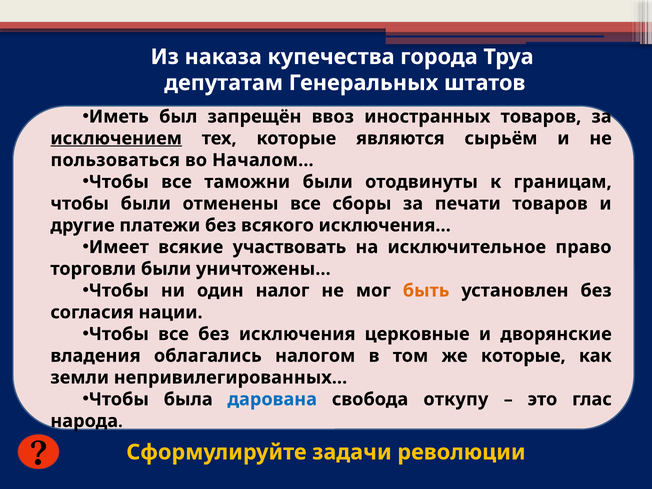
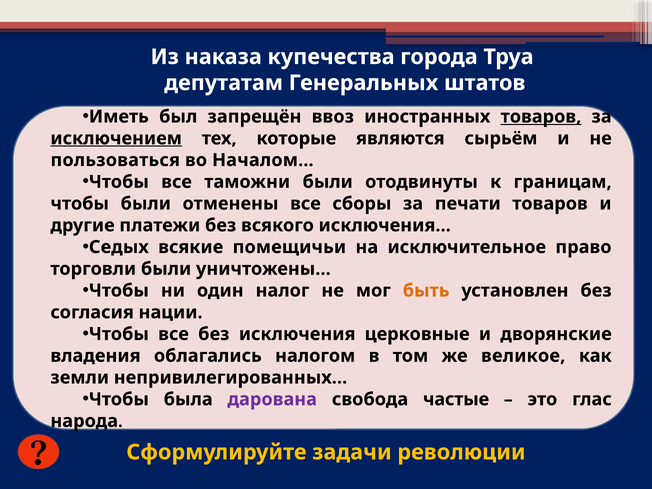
товаров underline: none -> present (541, 117)
Имеет: Имеет -> Седых (119, 247)
участвовать: участвовать -> помещичьи (289, 247)
же которые: которые -> великое (523, 356)
дарована colour: blue -> purple (272, 399)
откупу: откупу -> частые (456, 399)
